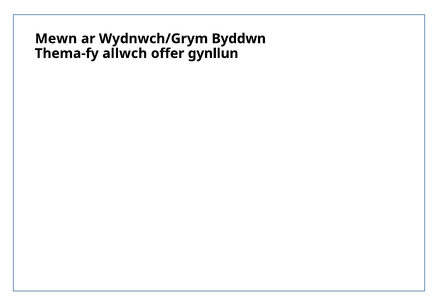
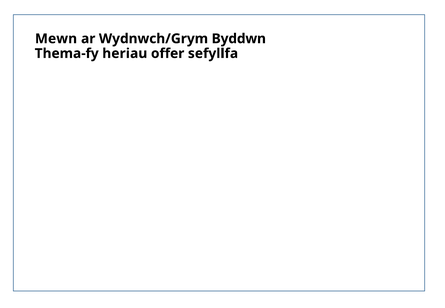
allwch: allwch -> heriau (125, 53)
gynllun: gynllun -> sefyllfa (213, 53)
